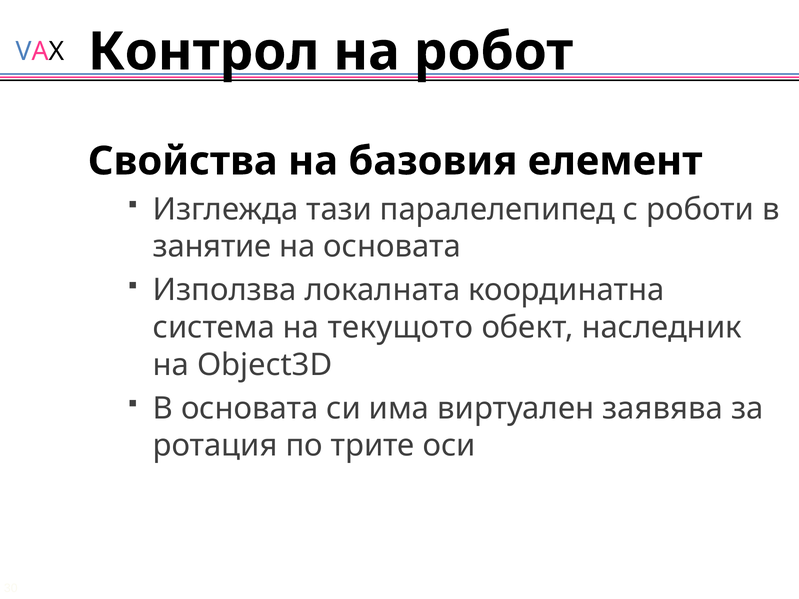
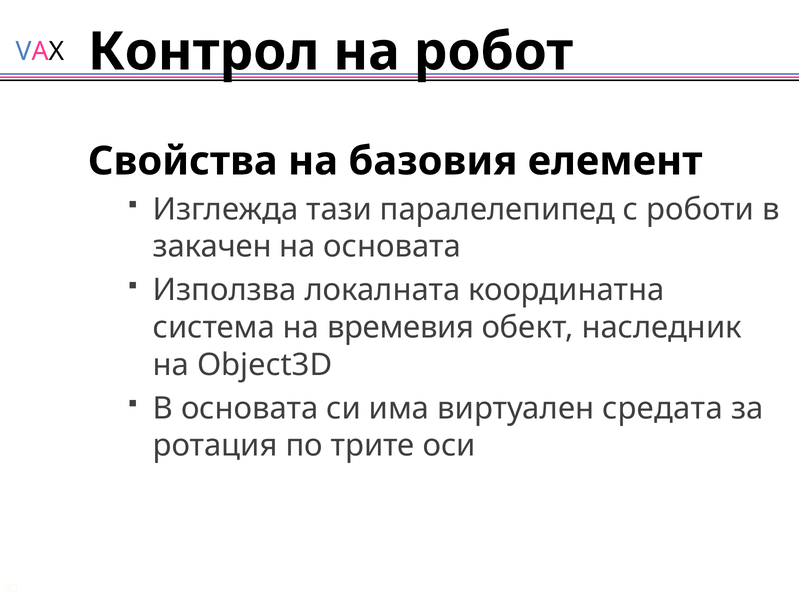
занятие: занятие -> закачен (212, 247)
текущото: текущото -> времевия (401, 328)
заявява: заявява -> средата (663, 408)
